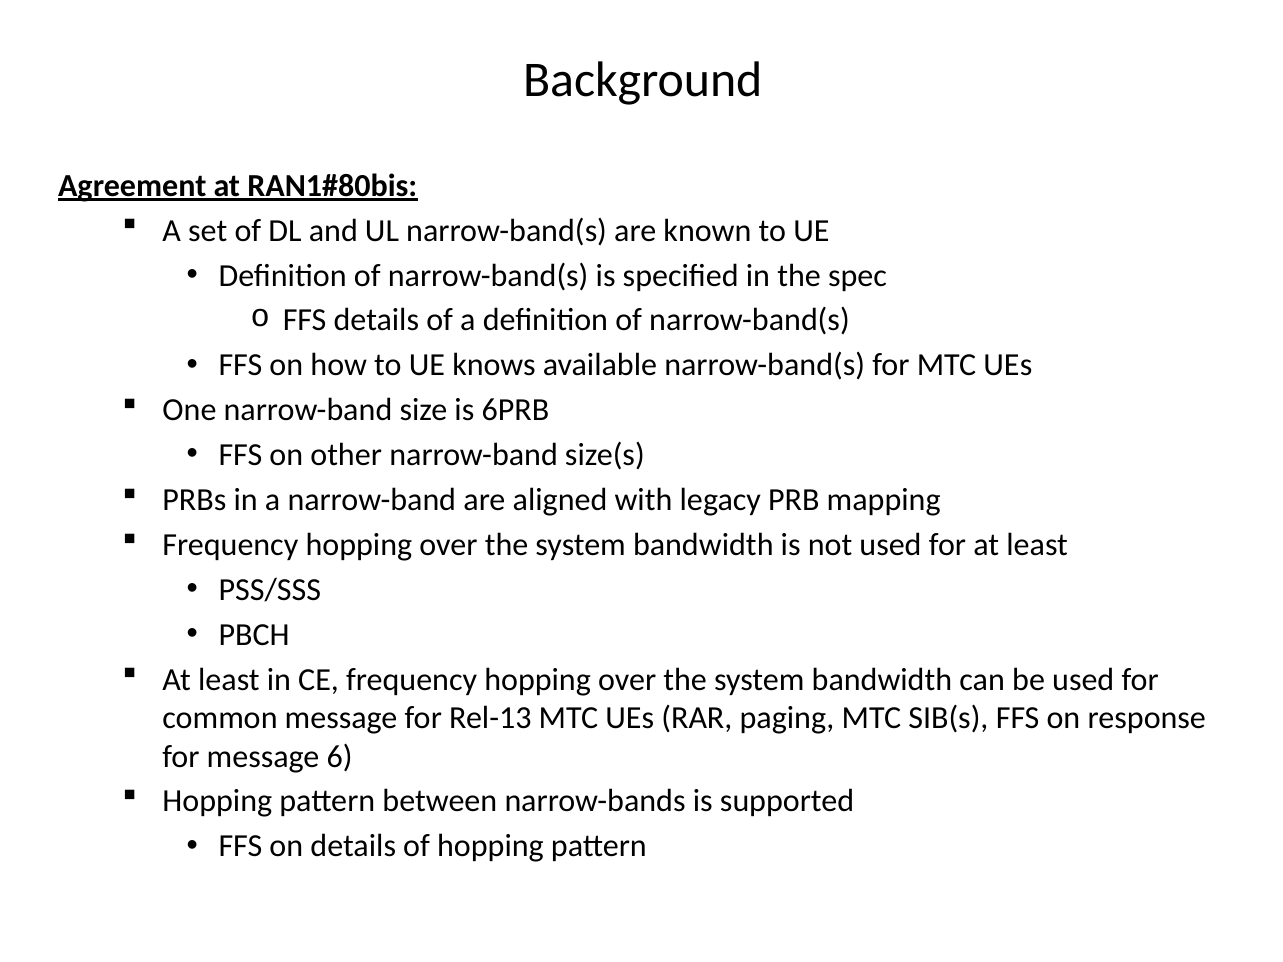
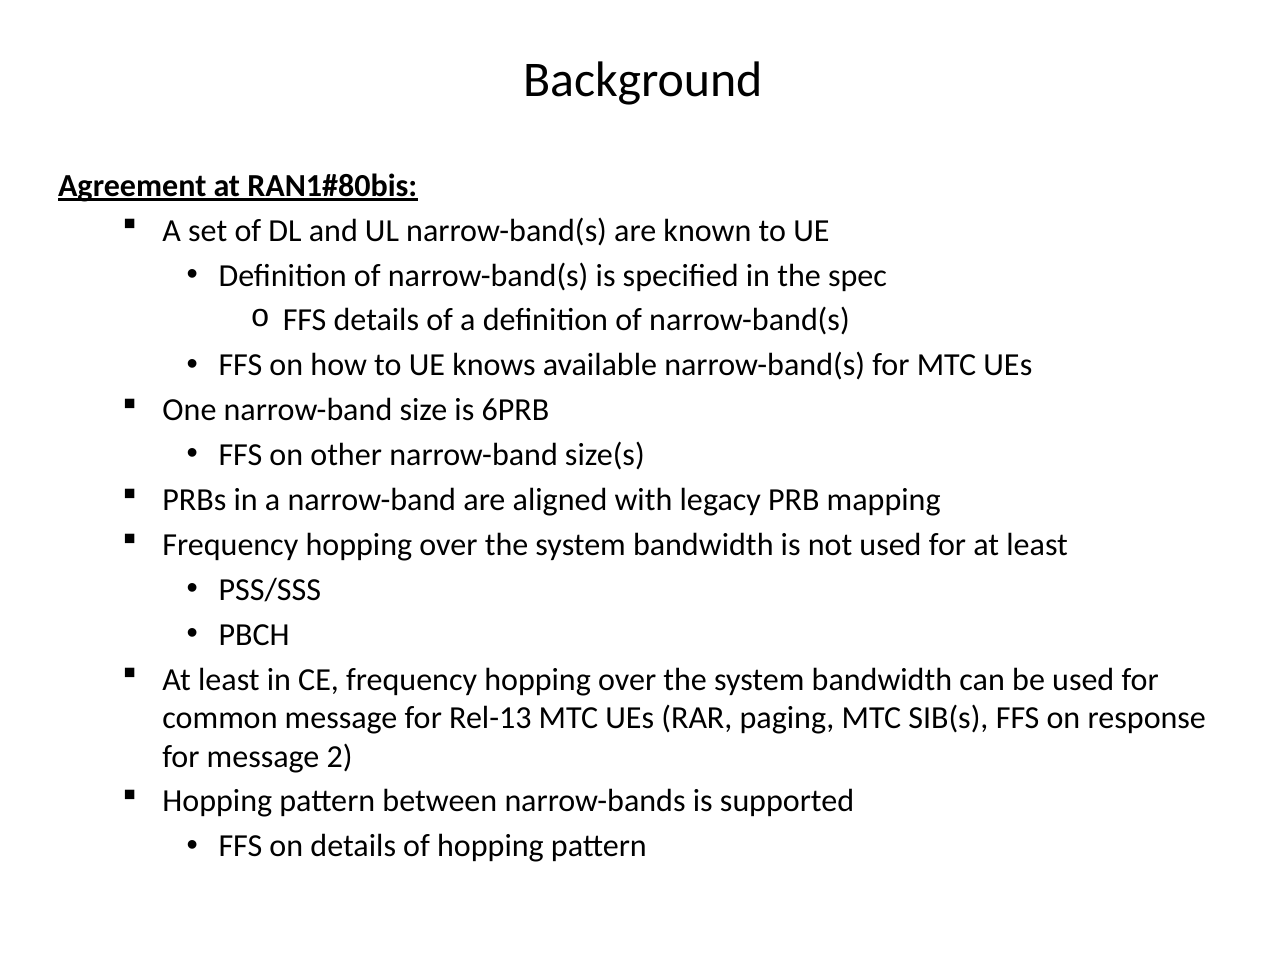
6: 6 -> 2 (340, 757)
